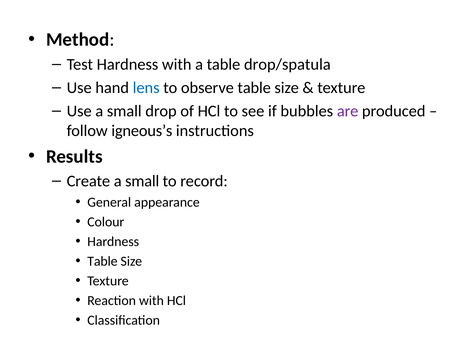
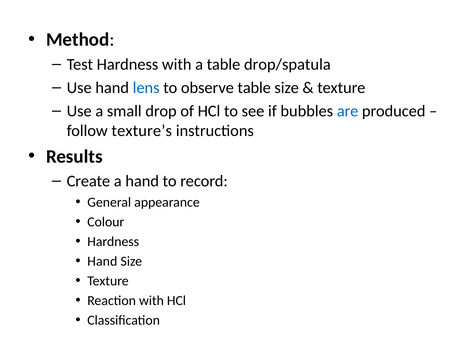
are colour: purple -> blue (348, 111)
igneous’s: igneous’s -> texture’s (142, 131)
Create a small: small -> hand (142, 181)
Table: Table -> Hand (102, 261)
